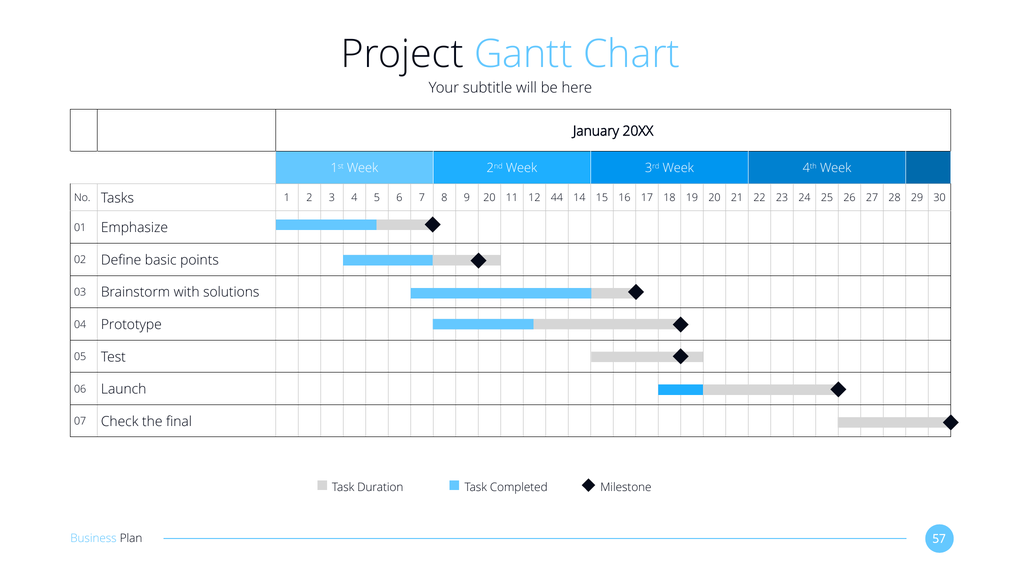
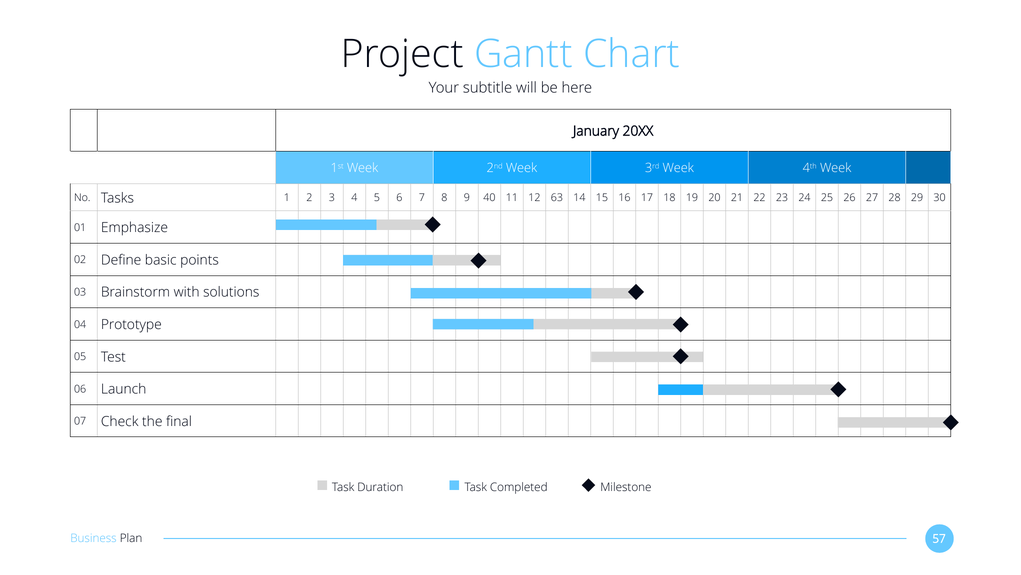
9 20: 20 -> 40 (489, 198)
44: 44 -> 63 (557, 198)
